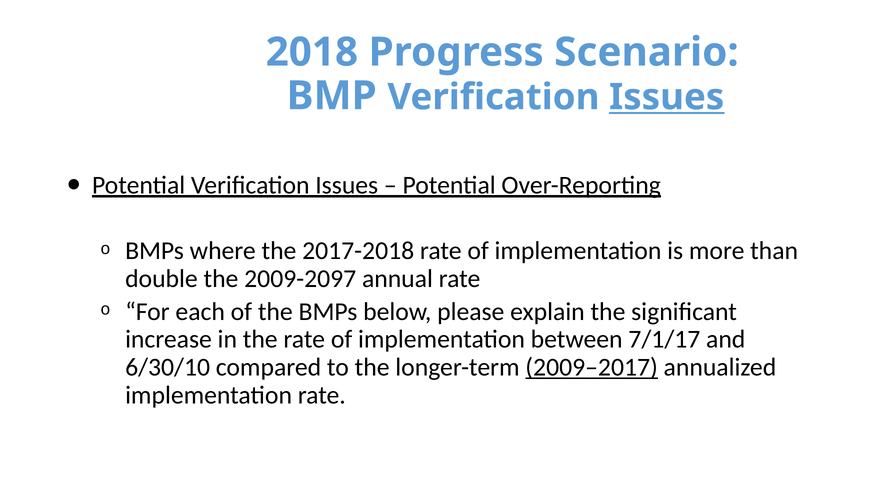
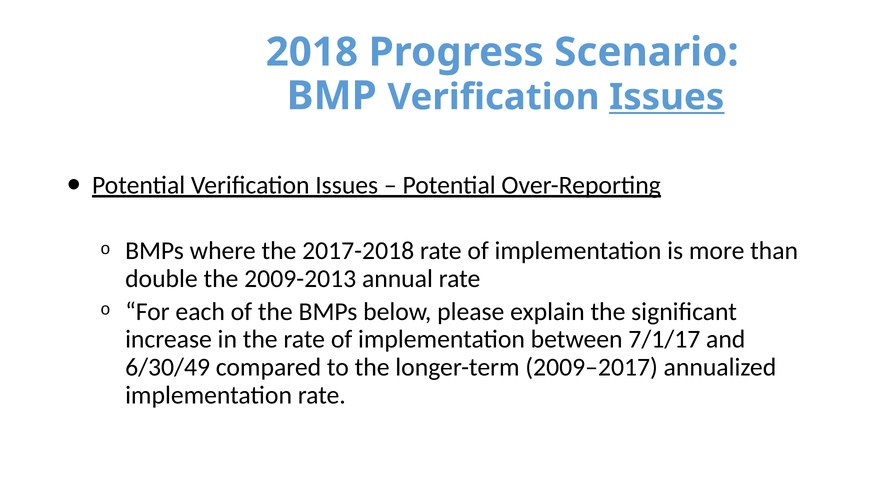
2009-2097: 2009-2097 -> 2009-2013 (300, 279)
6/30/10: 6/30/10 -> 6/30/49 (168, 367)
2009–2017 underline: present -> none (592, 367)
